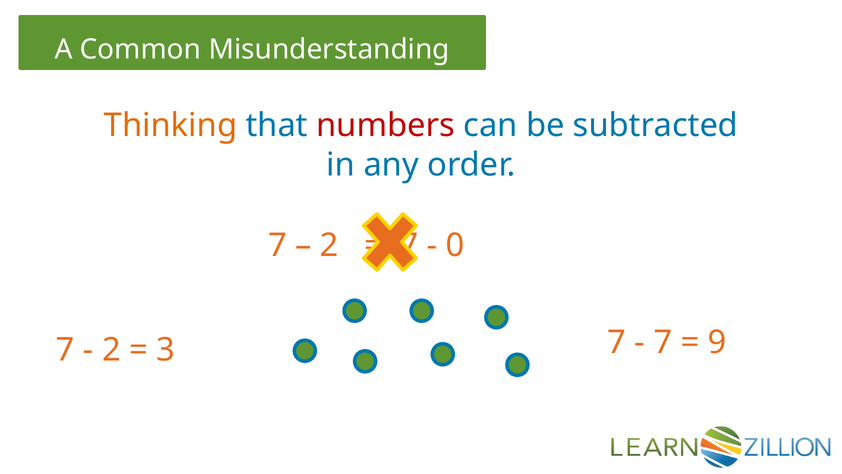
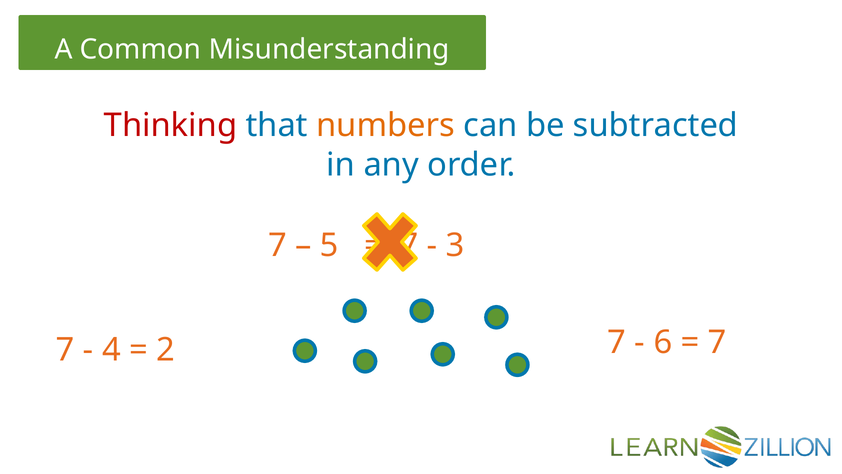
Thinking colour: orange -> red (170, 125)
numbers colour: red -> orange (386, 125)
2: 2 -> 5 (329, 245)
0: 0 -> 3 (455, 245)
2: 2 -> 4 (111, 349)
3: 3 -> 2 (166, 349)
7: 7 -> 6 (663, 342)
9: 9 -> 7 (717, 342)
